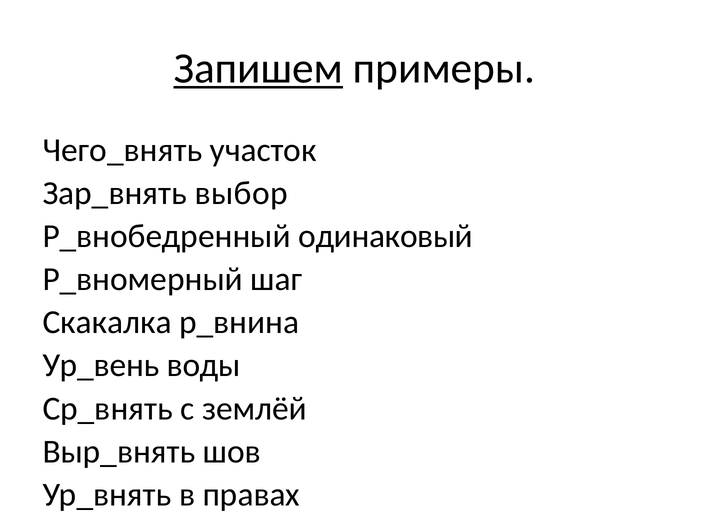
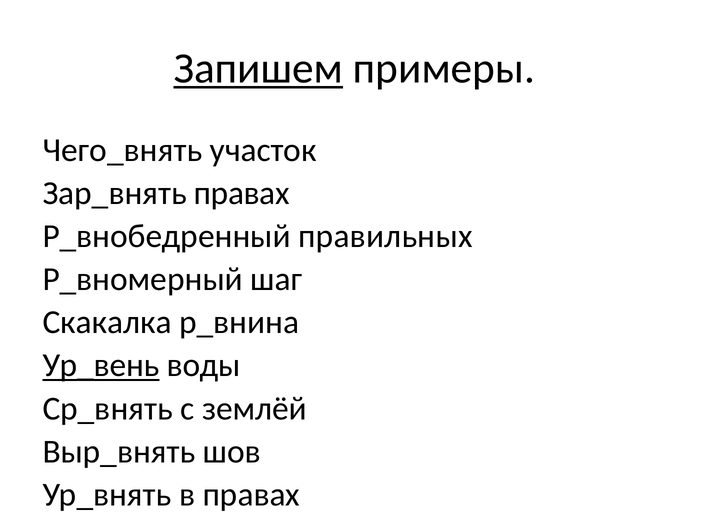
Зар_внять выбор: выбор -> правах (242, 193)
одинаковый: одинаковый -> правильных (385, 236)
Ур_вень underline: none -> present (101, 365)
